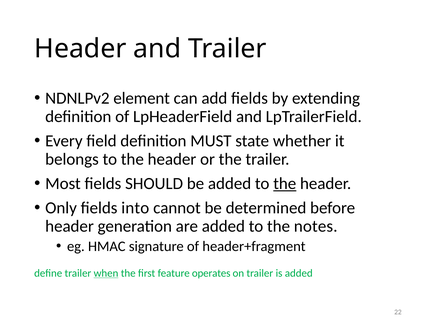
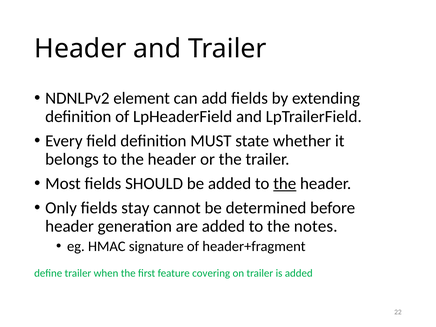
into: into -> stay (135, 208)
when underline: present -> none (106, 273)
operates: operates -> covering (211, 273)
